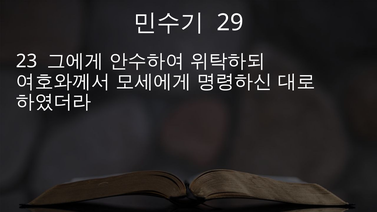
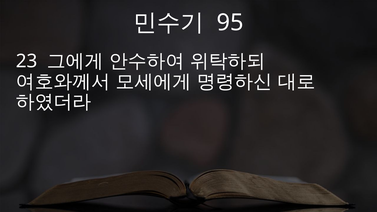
29: 29 -> 95 (230, 23)
